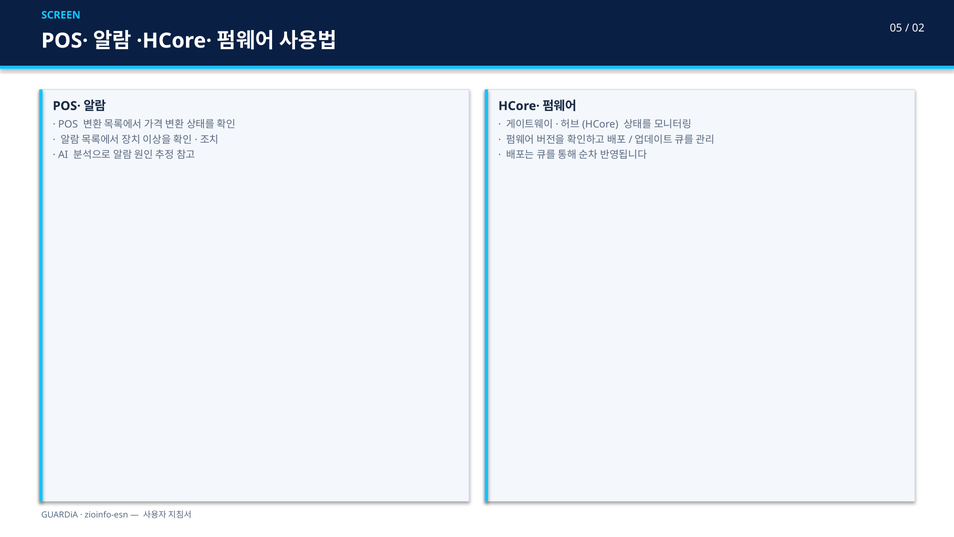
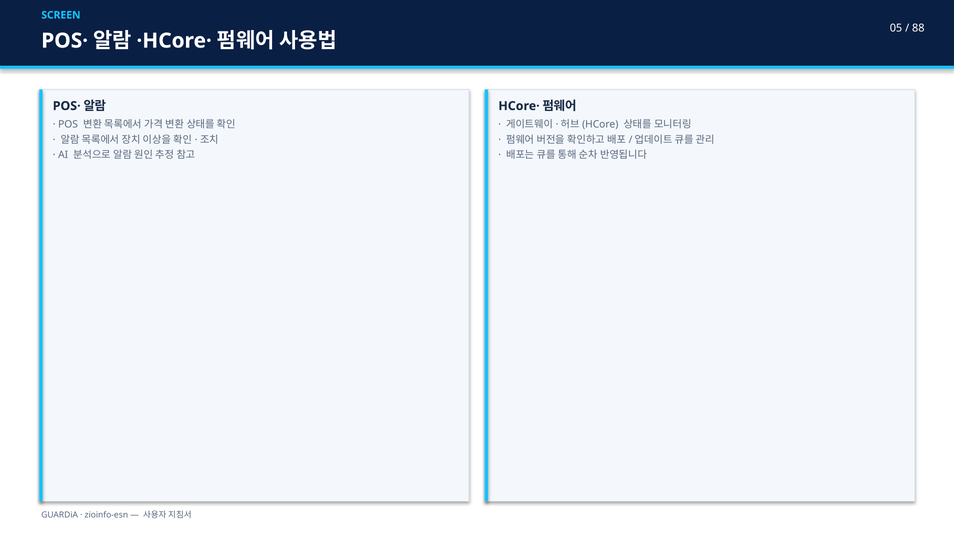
02: 02 -> 88 (918, 28)
